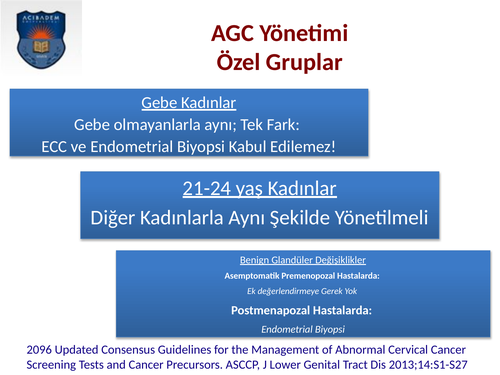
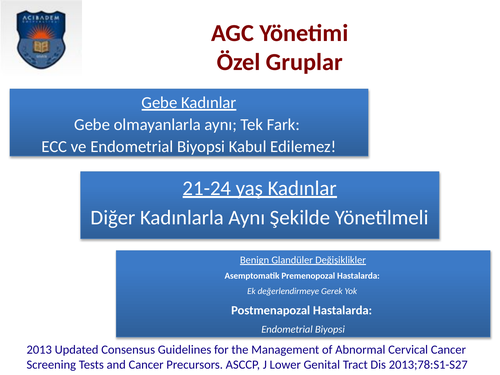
2096: 2096 -> 2013 (39, 350)
2013;14:S1-S27: 2013;14:S1-S27 -> 2013;78:S1-S27 (428, 365)
